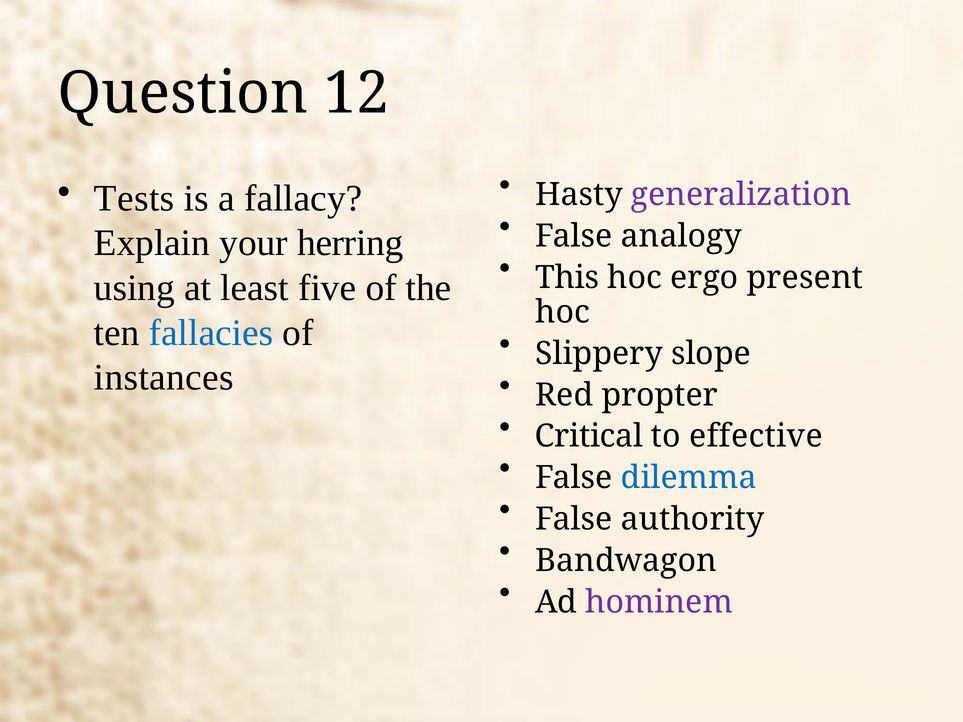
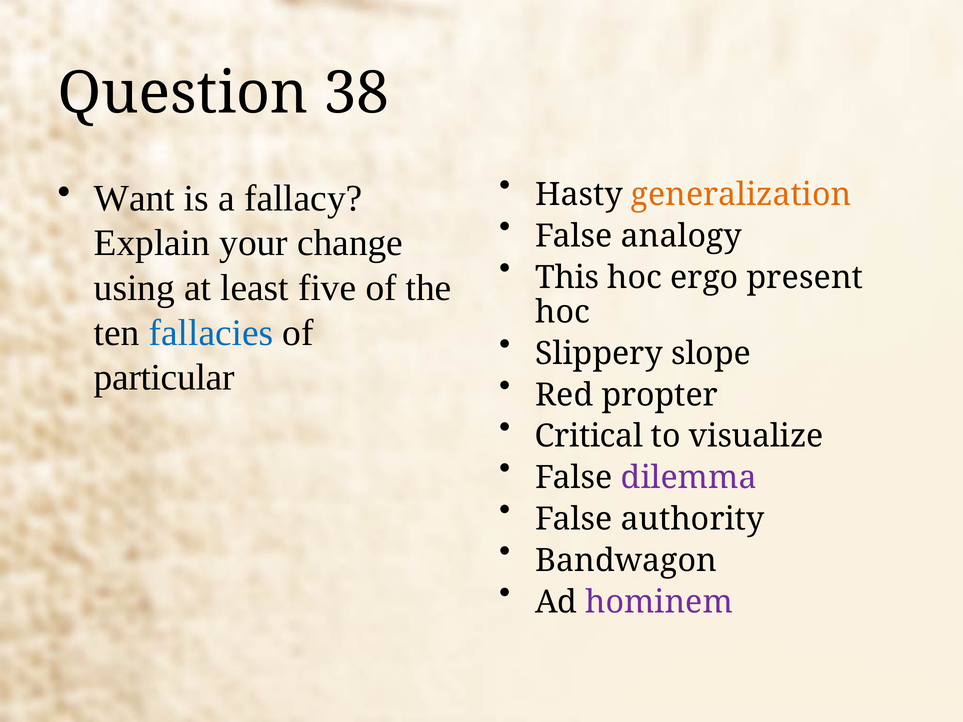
12: 12 -> 38 (356, 93)
generalization colour: purple -> orange (741, 195)
Tests: Tests -> Want (134, 198)
herring: herring -> change (350, 243)
instances: instances -> particular (164, 378)
effective: effective -> visualize (756, 437)
dilemma colour: blue -> purple (689, 478)
